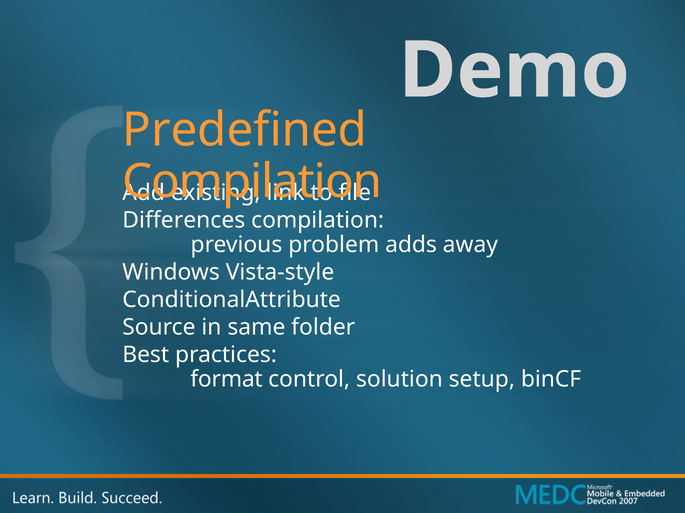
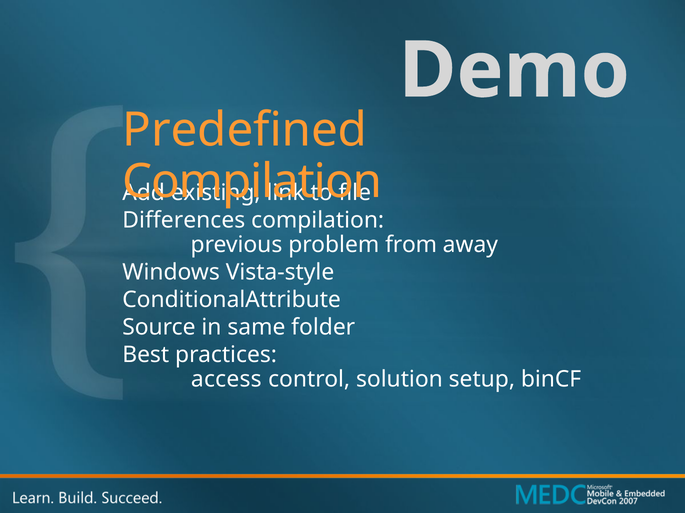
adds: adds -> from (411, 245)
format: format -> access (226, 380)
